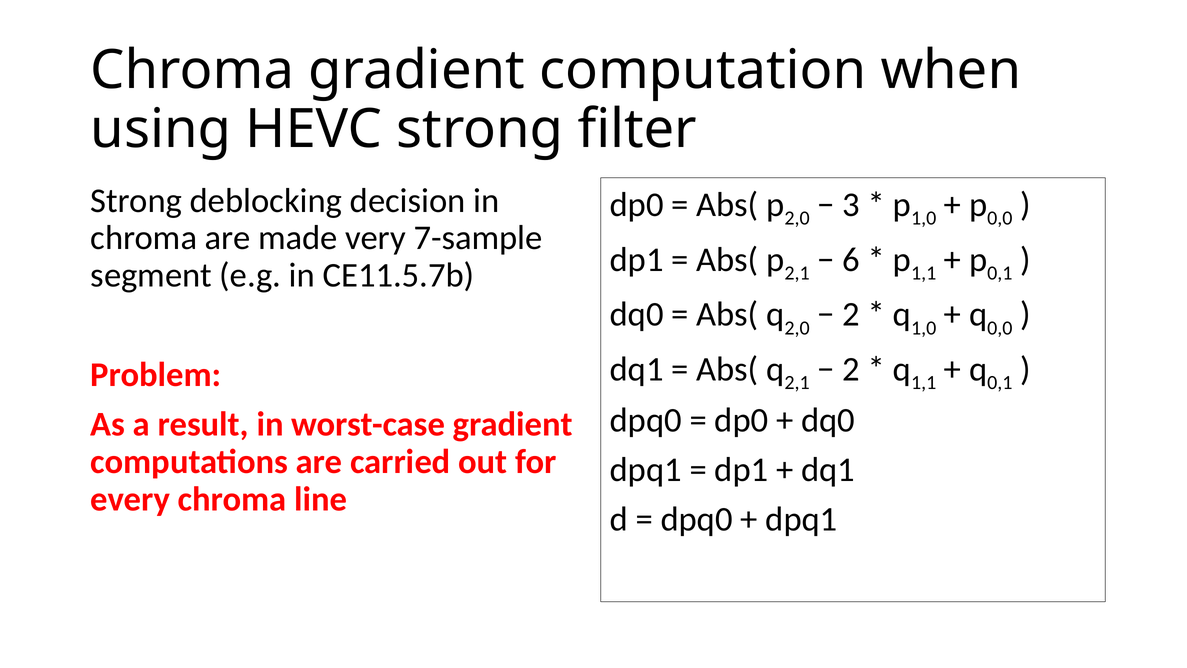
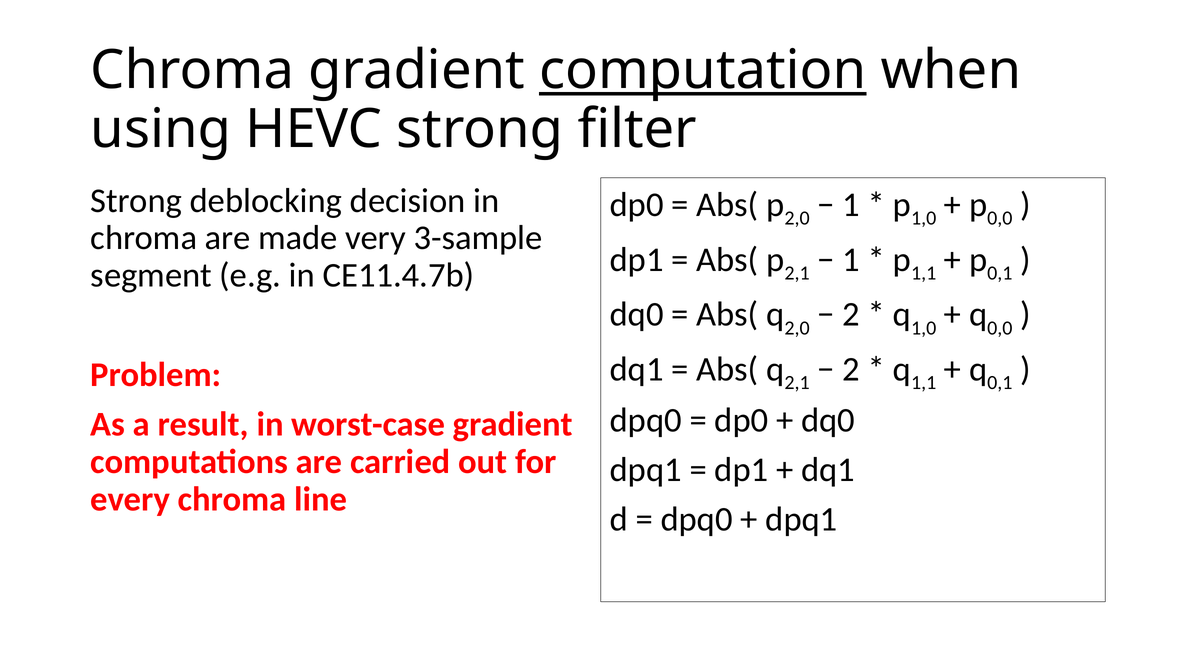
computation underline: none -> present (703, 70)
3: 3 -> 1 (851, 205)
7-sample: 7-sample -> 3-sample (478, 238)
6: 6 -> 1 (851, 260)
CE11.5.7b: CE11.5.7b -> CE11.4.7b (399, 275)
